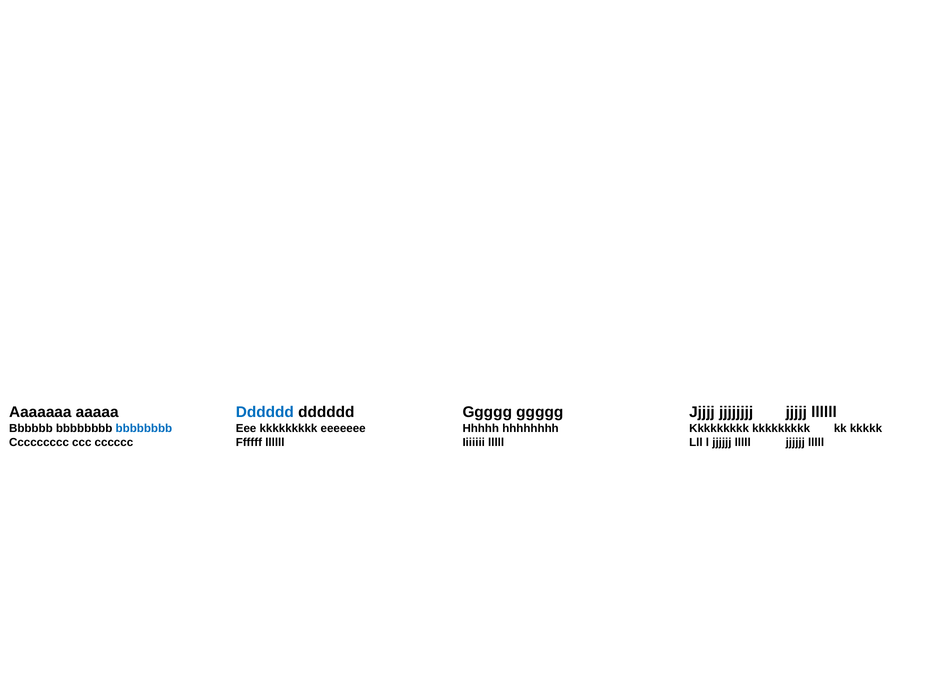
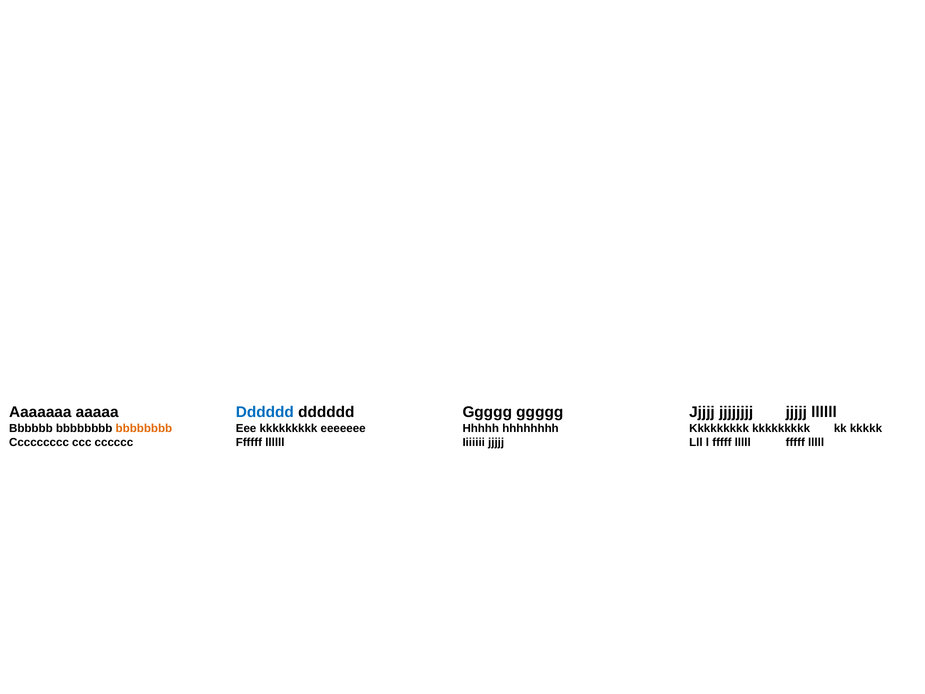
bbbbbbbb colour: blue -> orange (144, 428)
Iiiiiii lllll: lllll -> jjjjj (496, 442)
l jjjjjj: jjjjjj -> fffff (722, 442)
lllll jjjjjj: jjjjjj -> fffff (795, 442)
